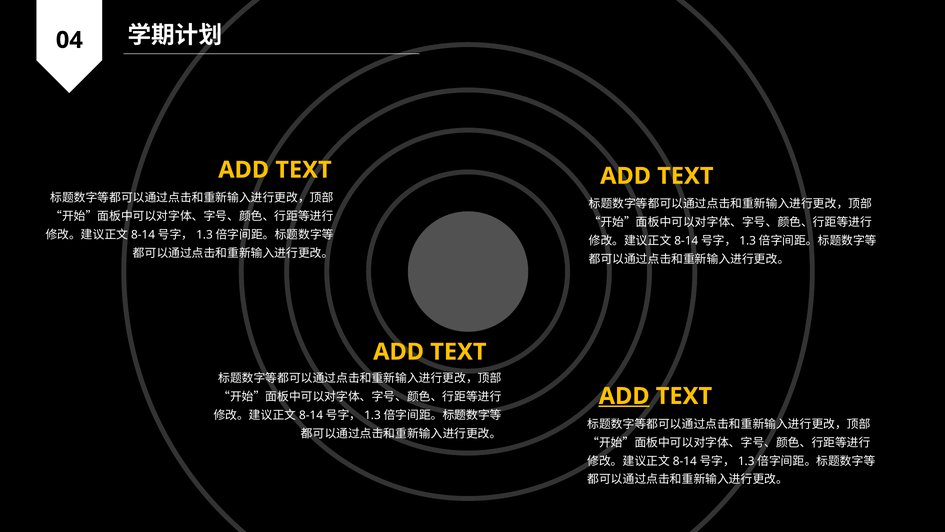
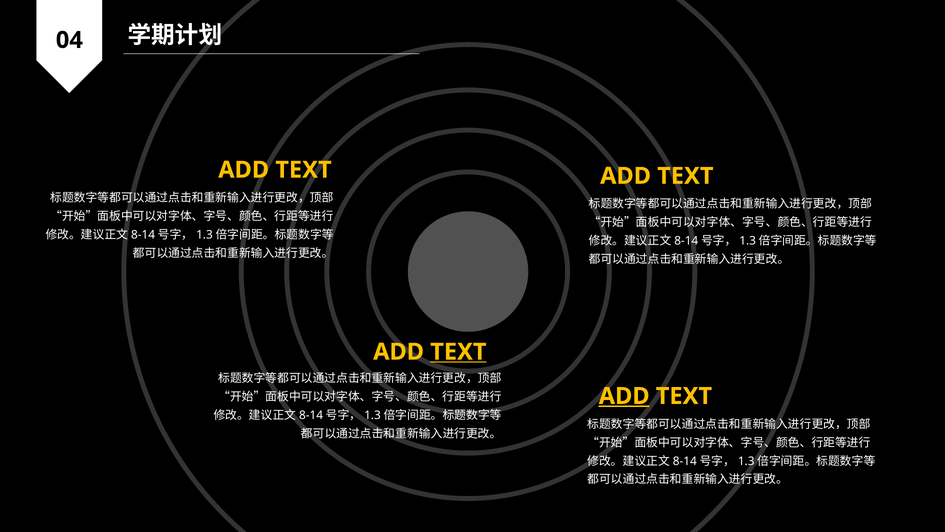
TEXT underline: none -> present (458, 352)
